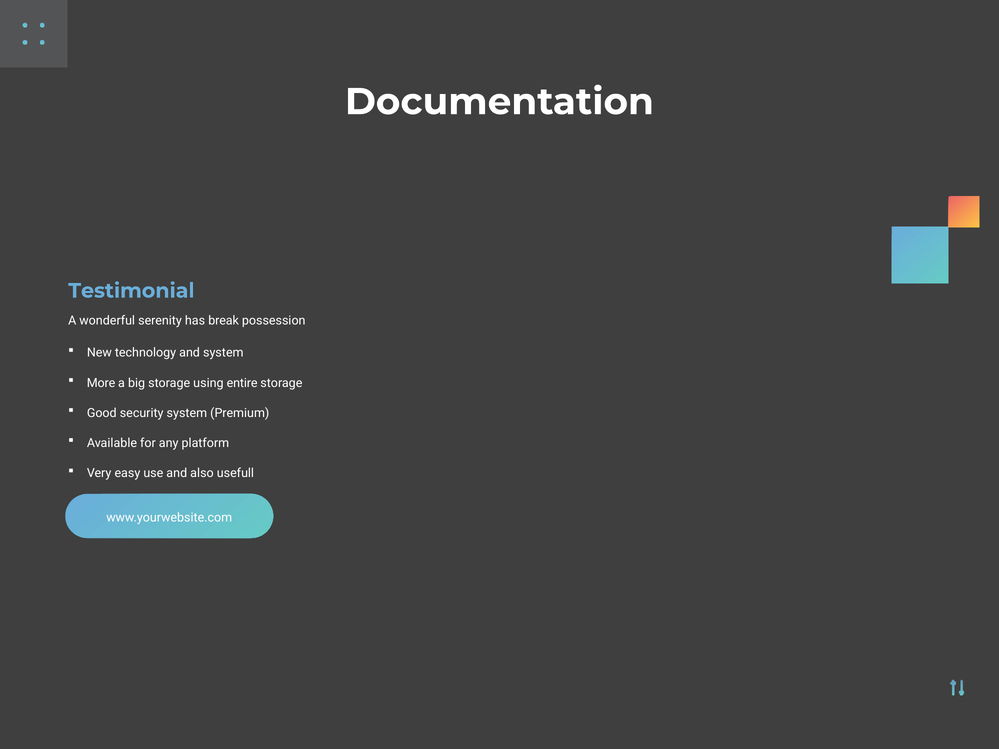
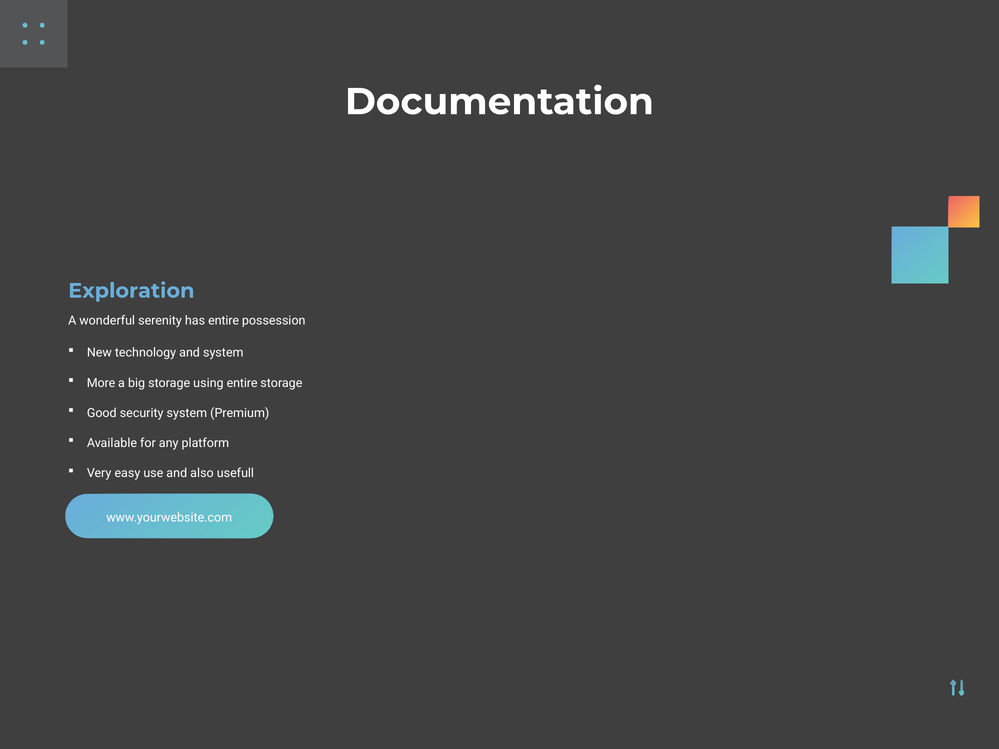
Testimonial: Testimonial -> Exploration (131, 291)
has break: break -> entire (224, 321)
